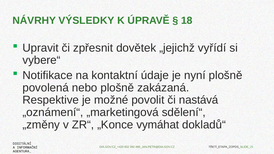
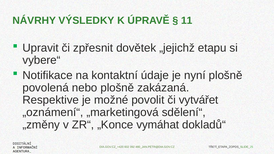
18: 18 -> 11 (187, 20)
vyřídí: vyřídí -> etapu (212, 48)
nastává: nastává -> vytvářet (199, 100)
